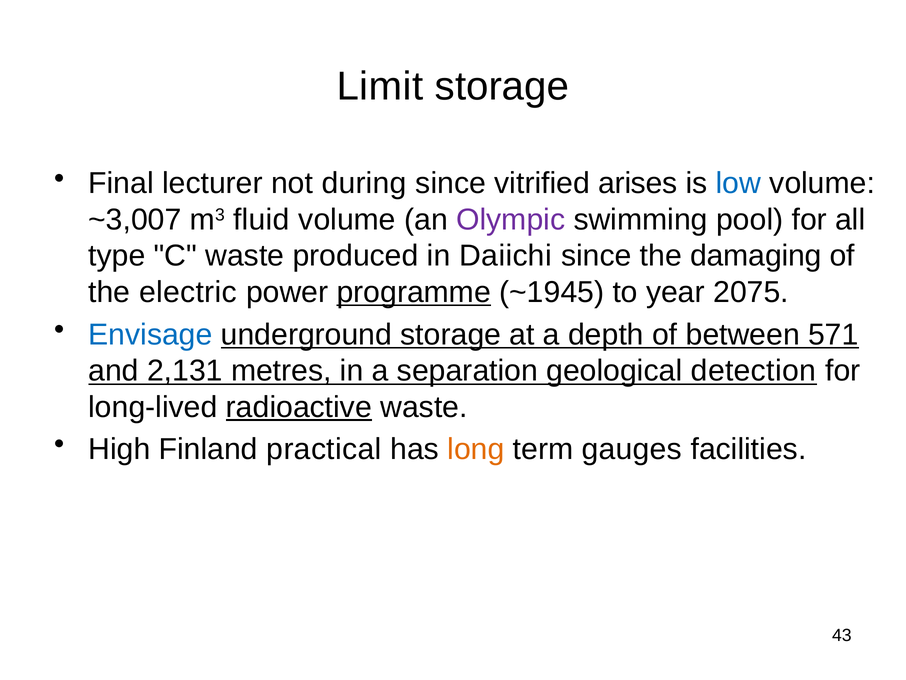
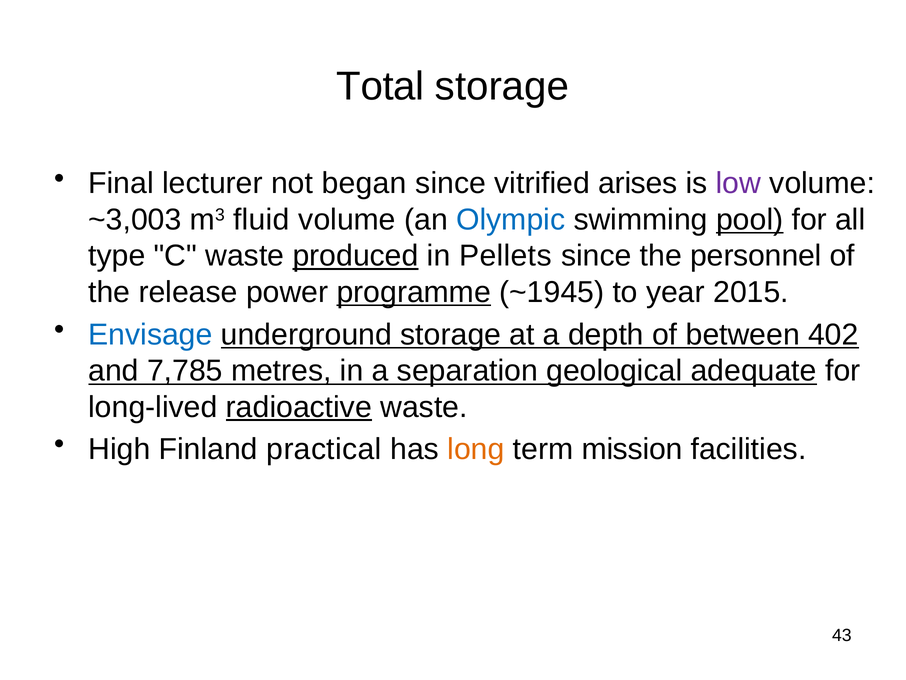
Limit: Limit -> Total (380, 87)
during: during -> began (364, 183)
low colour: blue -> purple (738, 183)
~3,007: ~3,007 -> ~3,003 (135, 220)
Olympic colour: purple -> blue (511, 220)
pool underline: none -> present (750, 220)
produced underline: none -> present (356, 256)
Daiichi: Daiichi -> Pellets (506, 256)
damaging: damaging -> personnel (756, 256)
electric: electric -> release (188, 292)
2075: 2075 -> 2015 (751, 292)
571: 571 -> 402 (833, 334)
2,131: 2,131 -> 7,785 (185, 371)
detection: detection -> adequate (754, 371)
gauges: gauges -> mission (632, 449)
